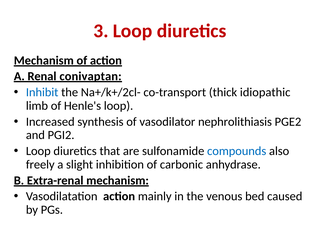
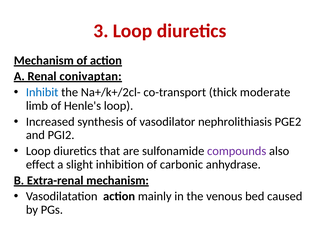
idiopathic: idiopathic -> moderate (265, 92)
compounds colour: blue -> purple (237, 151)
freely: freely -> effect (40, 164)
